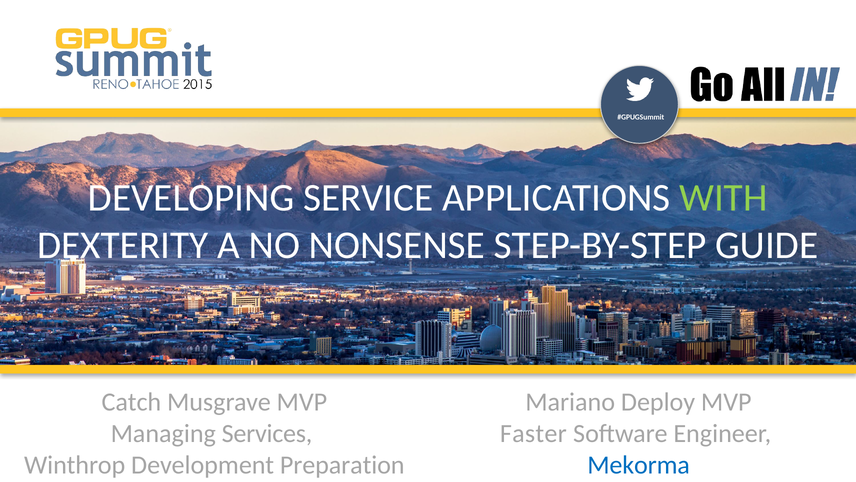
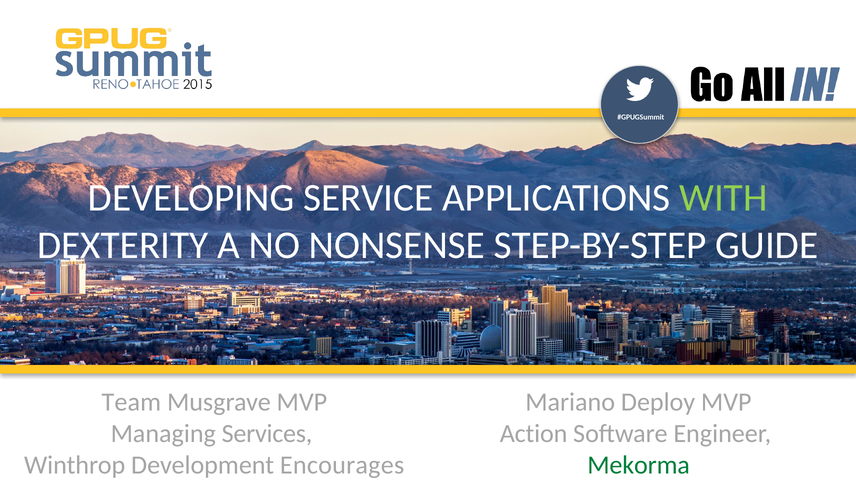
Catch: Catch -> Team (131, 402)
Faster: Faster -> Action (534, 433)
Preparation: Preparation -> Encourages (342, 465)
Mekorma colour: blue -> green (639, 465)
